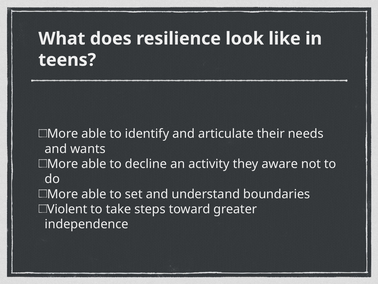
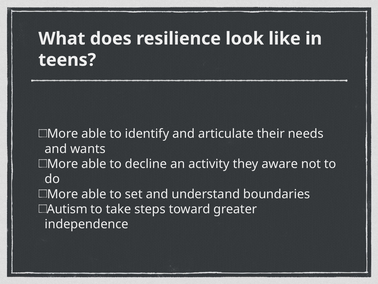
Violent: Violent -> Autism (67, 209)
